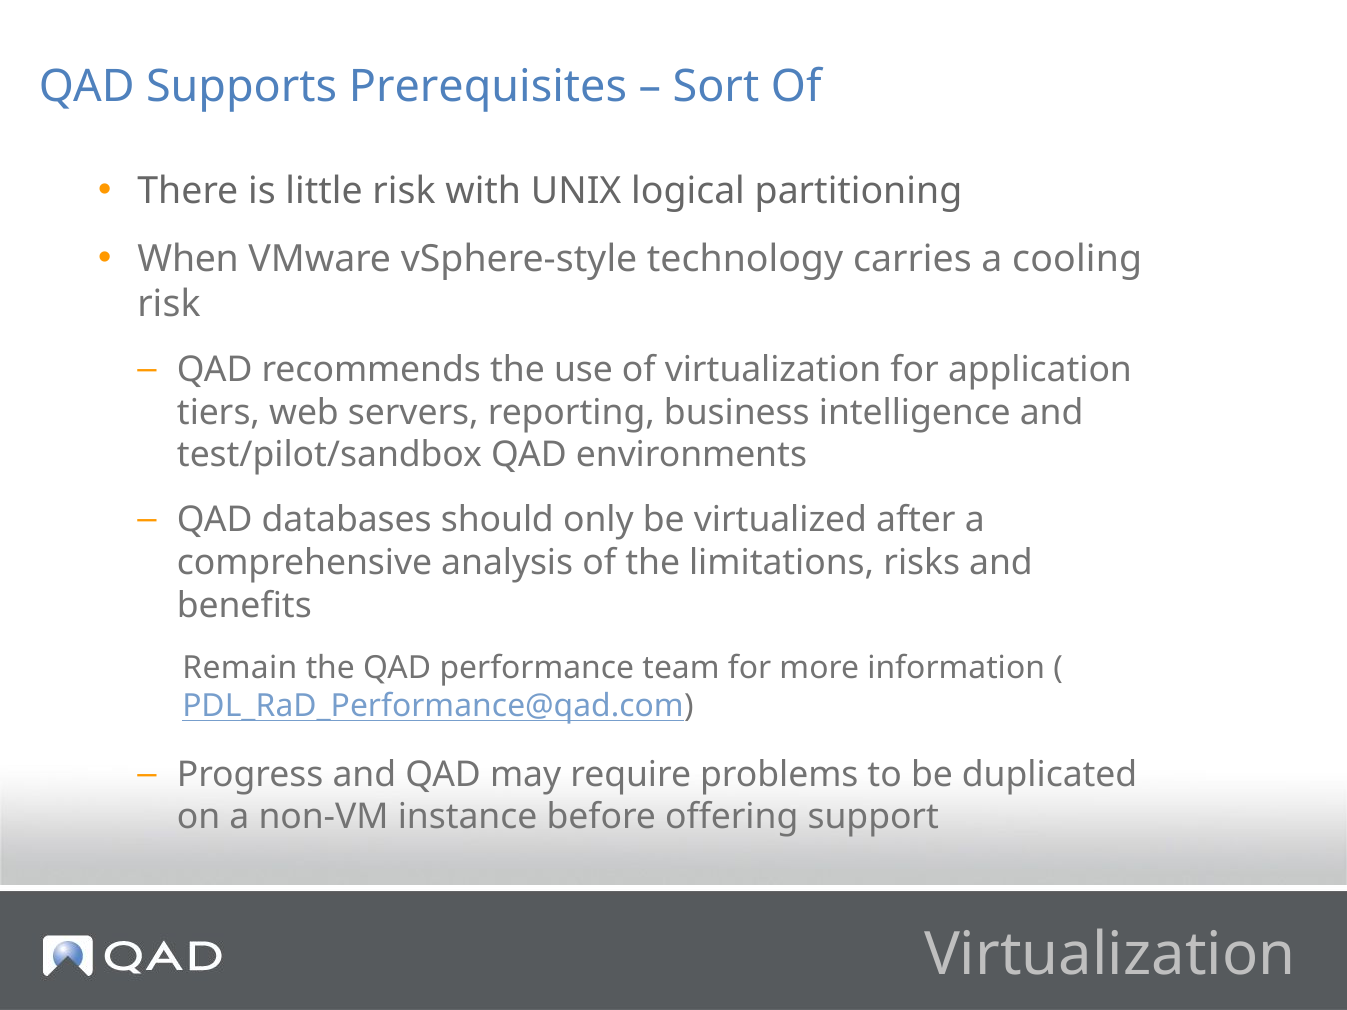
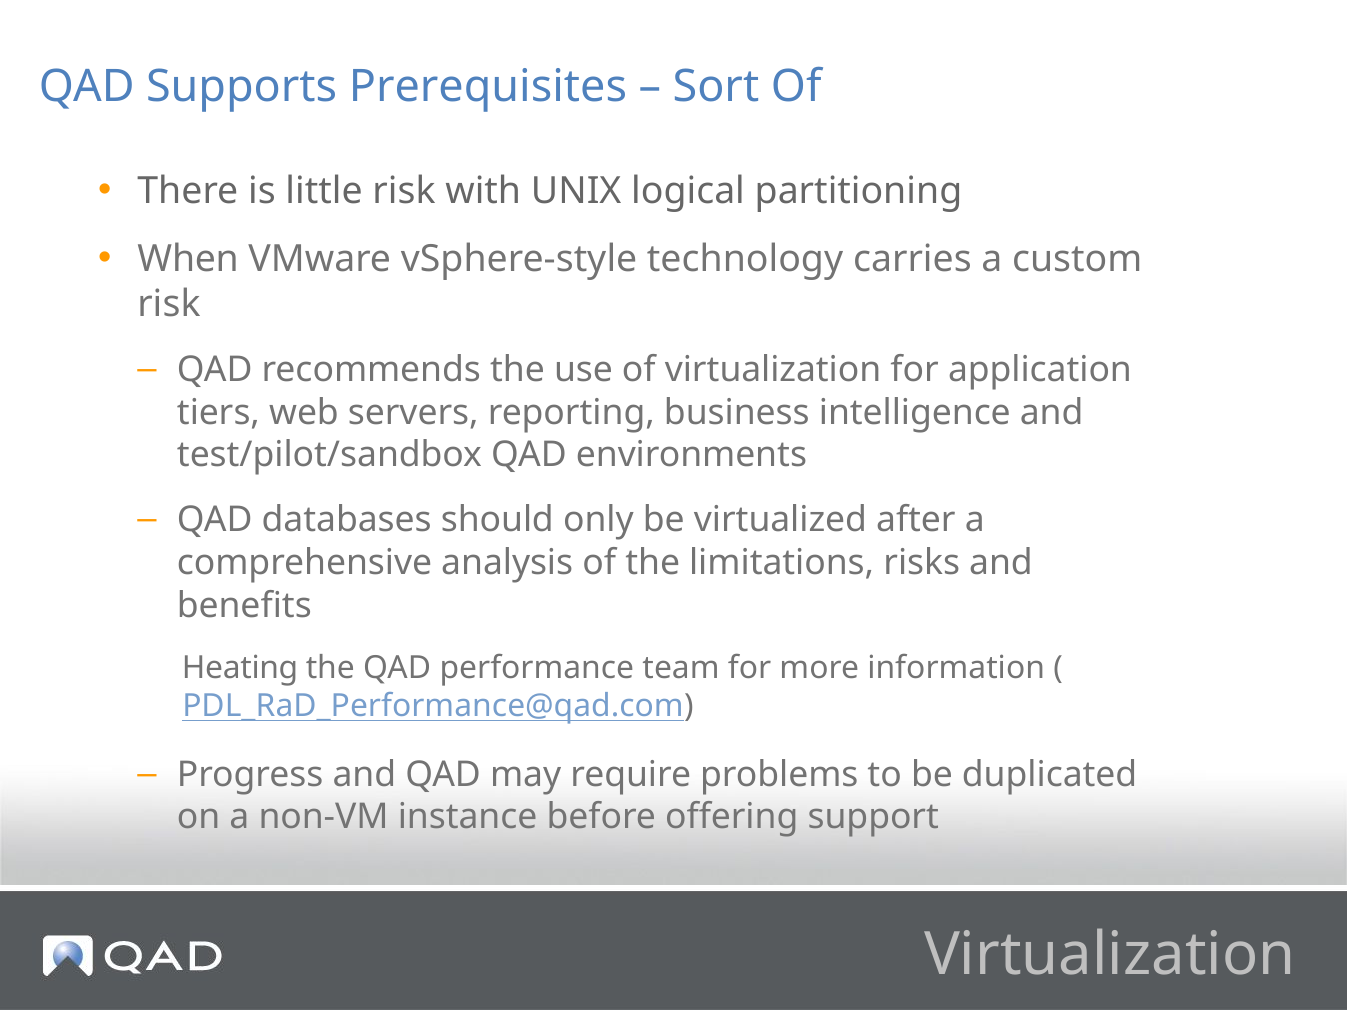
cooling: cooling -> custom (1077, 259)
Remain: Remain -> Heating (240, 668)
